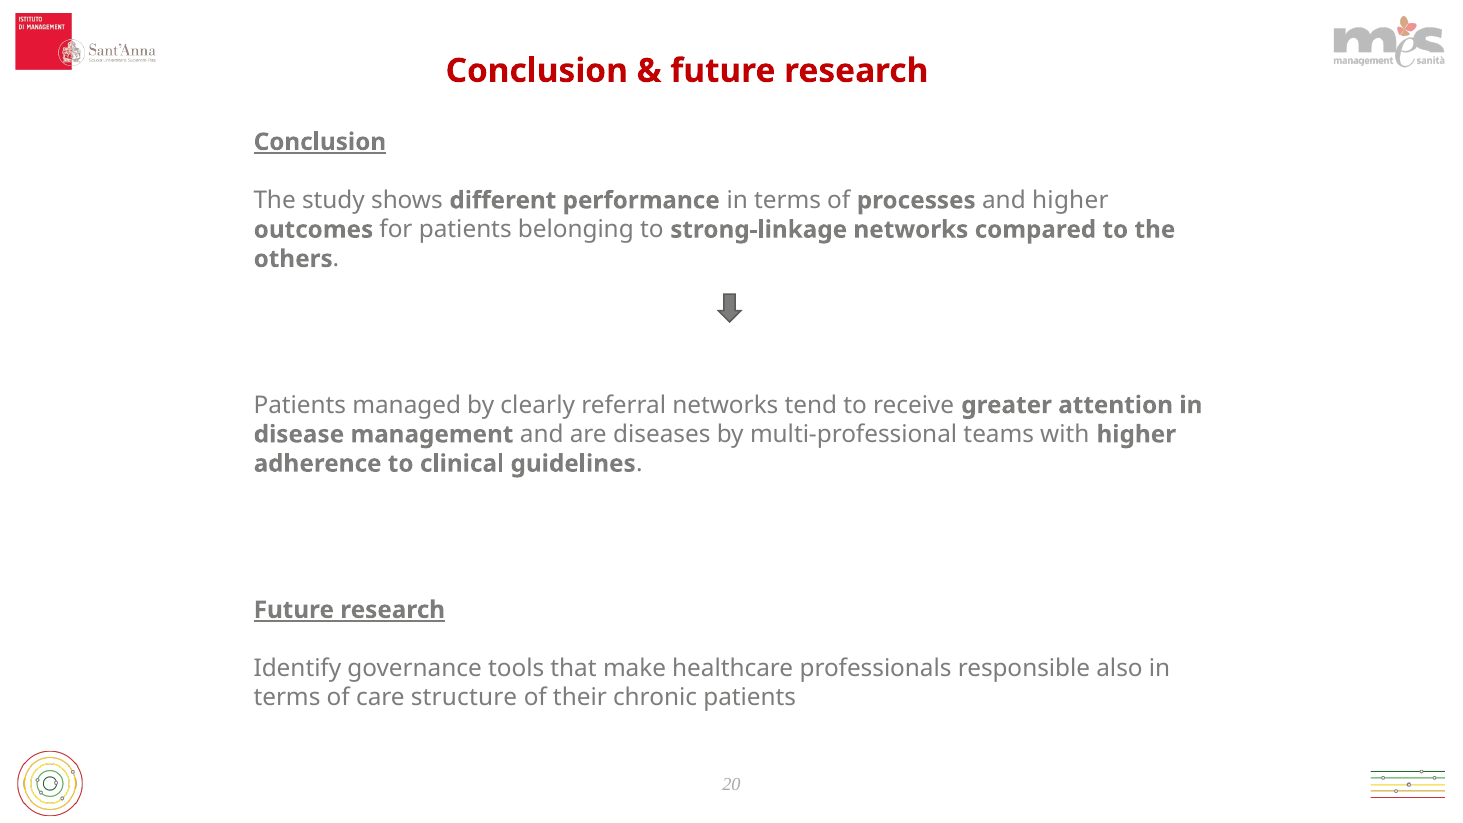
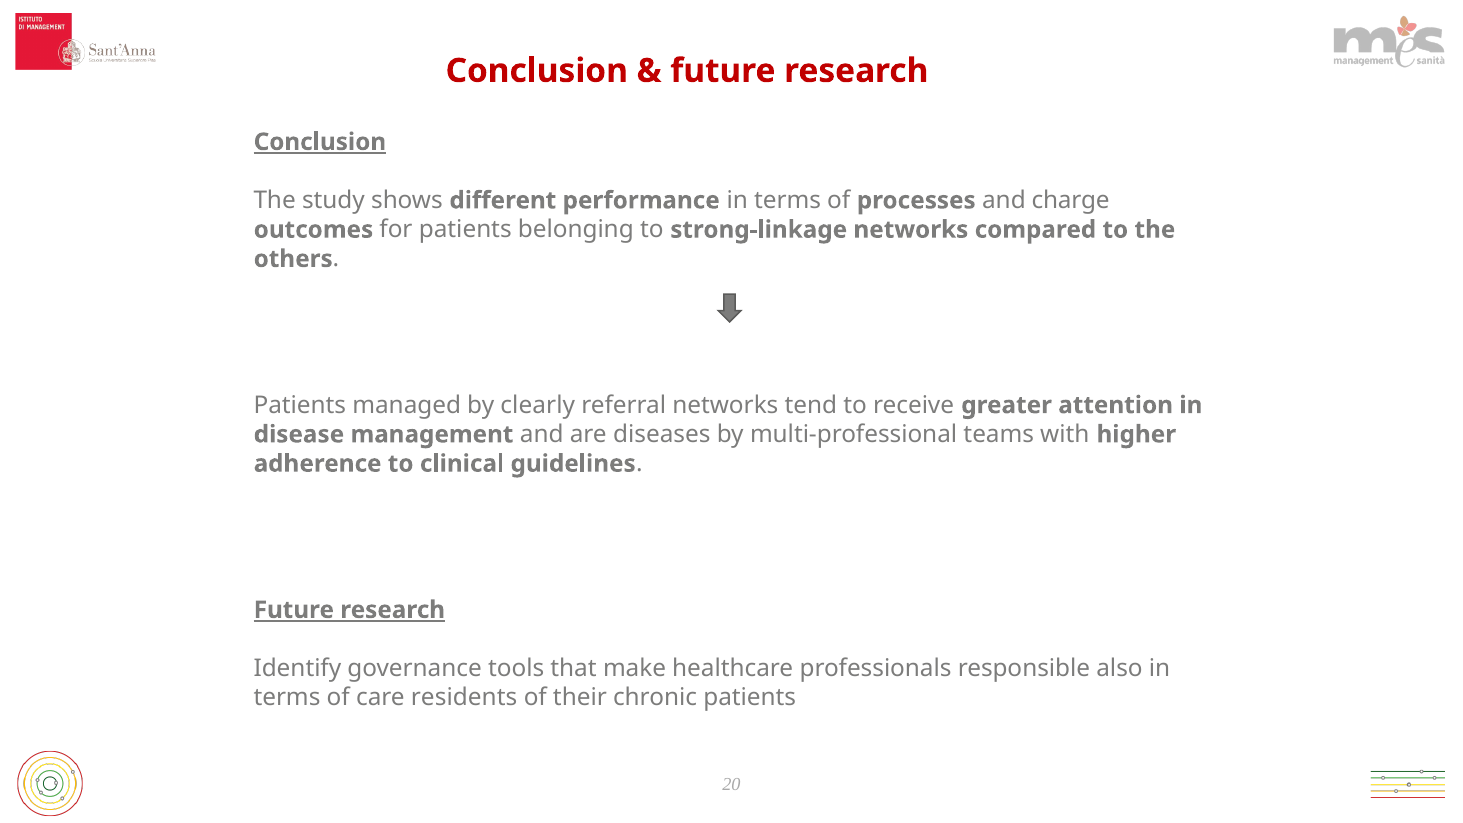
and higher: higher -> charge (1071, 200)
structure: structure -> residents (464, 698)
